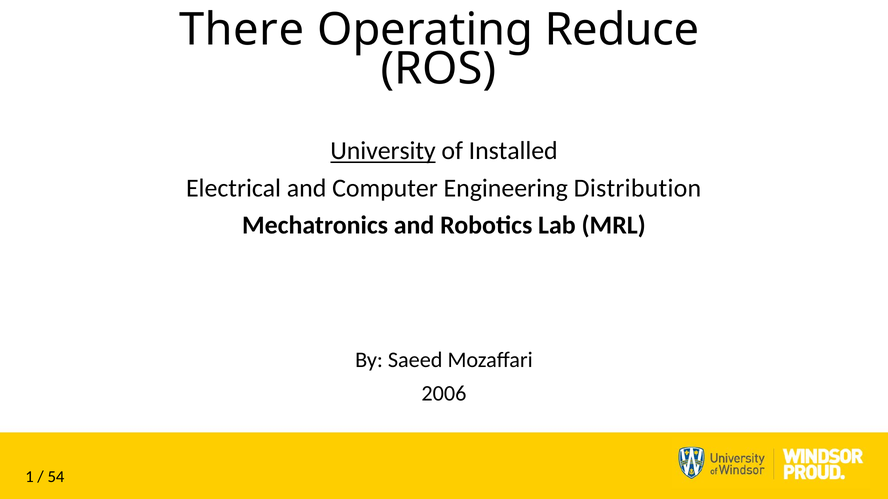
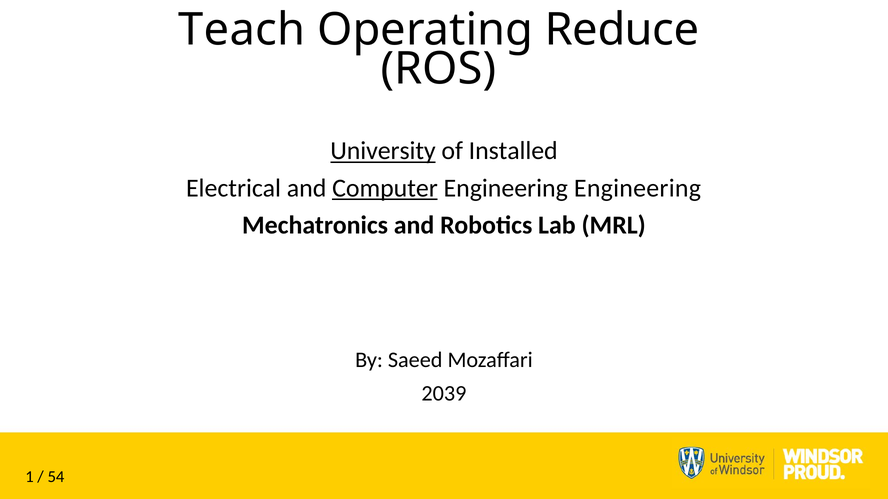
There: There -> Teach (242, 30)
Computer underline: none -> present (385, 188)
Engineering Distribution: Distribution -> Engineering (637, 188)
2006: 2006 -> 2039 (444, 394)
